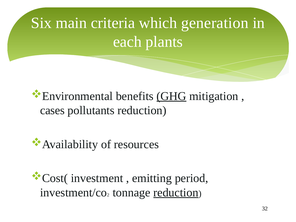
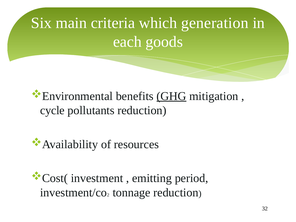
plants: plants -> goods (164, 42)
cases: cases -> cycle (52, 110)
reduction underline: present -> none (176, 192)
